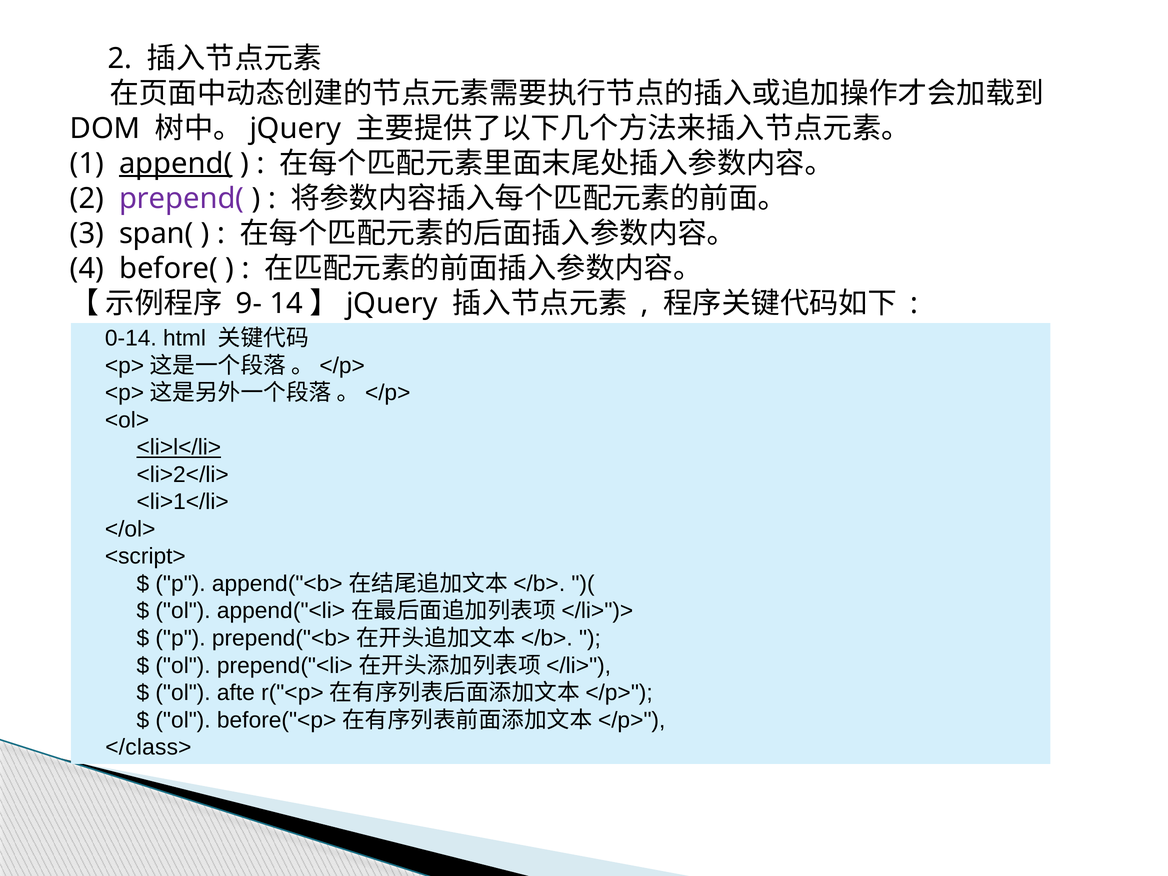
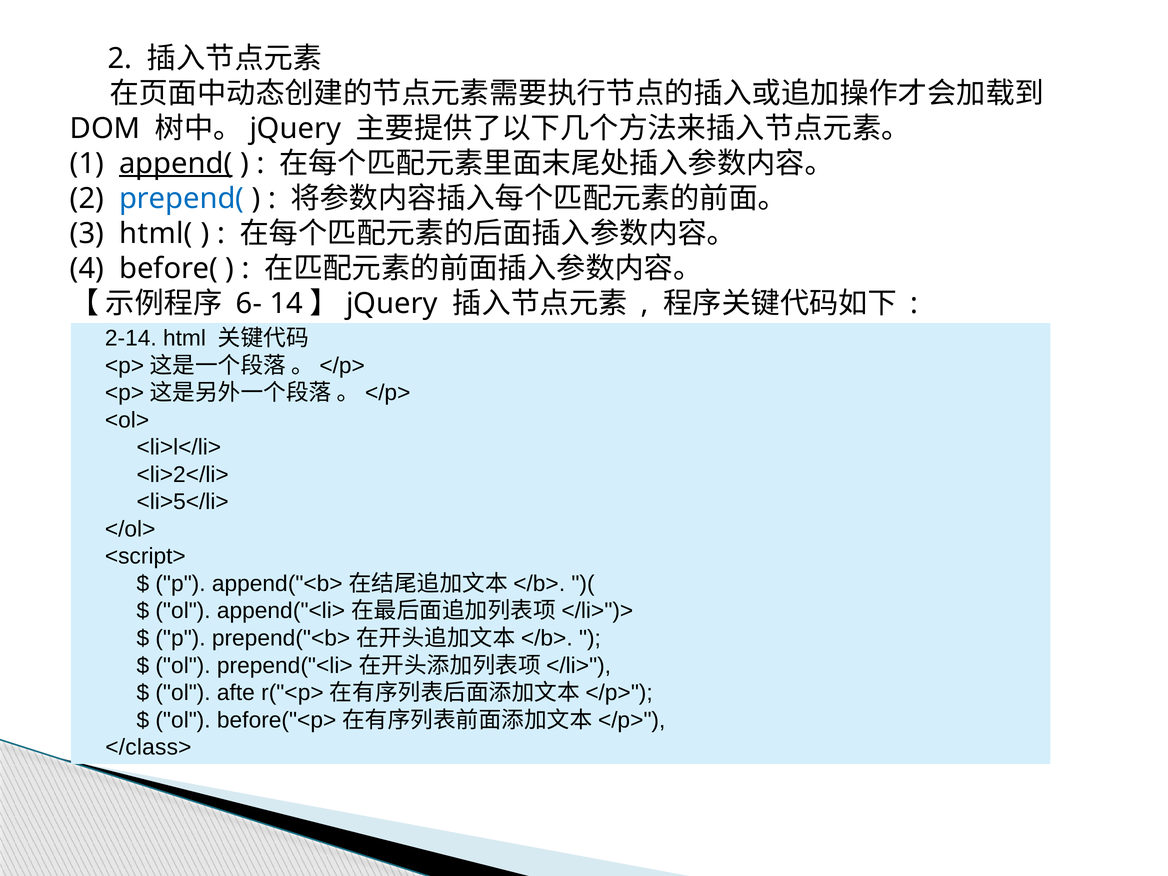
prepend( colour: purple -> blue (182, 199)
span(: span( -> html( (156, 234)
9-: 9- -> 6- (249, 304)
0-14: 0-14 -> 2-14 (131, 338)
<li>l</li> underline: present -> none (179, 447)
<li>1</li>: <li>1</li> -> <li>5</li> (183, 502)
